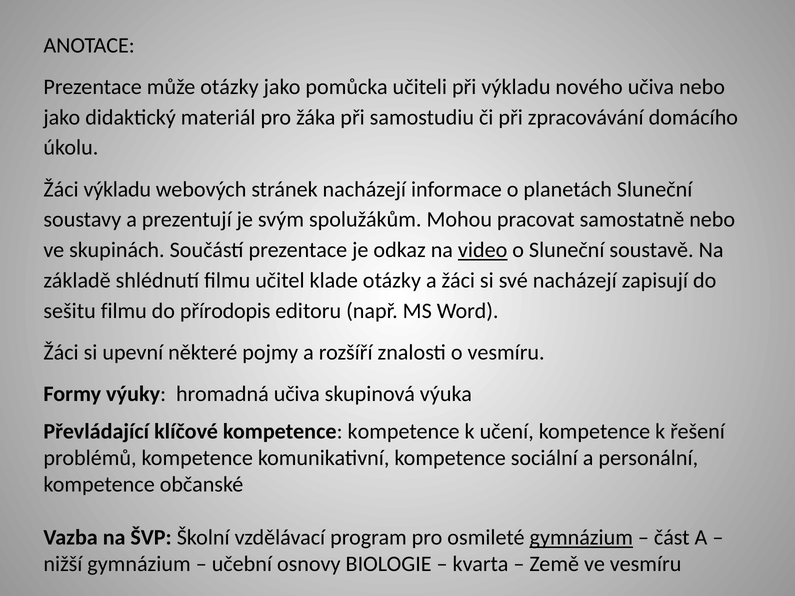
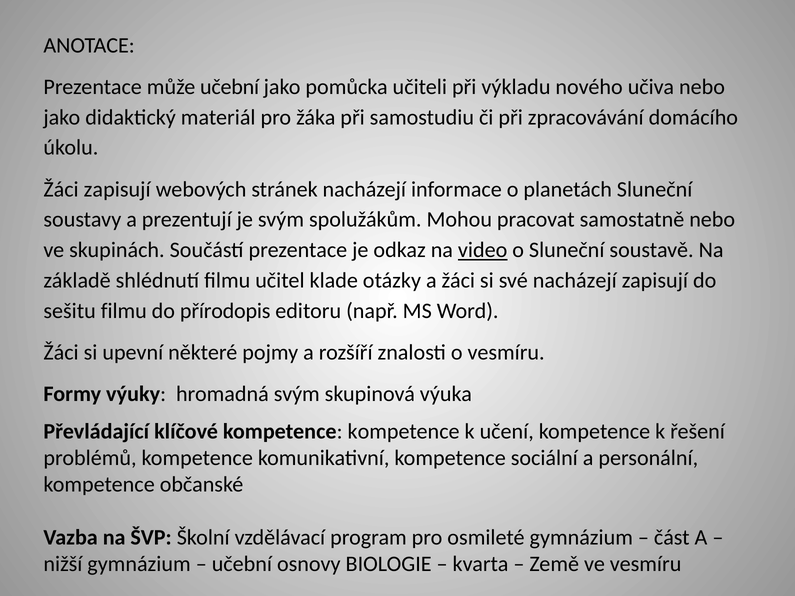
může otázky: otázky -> učební (230, 87)
Žáci výkladu: výkladu -> zapisují (117, 189)
hromadná učiva: učiva -> svým (297, 394)
gymnázium underline: present -> none (581, 538)
